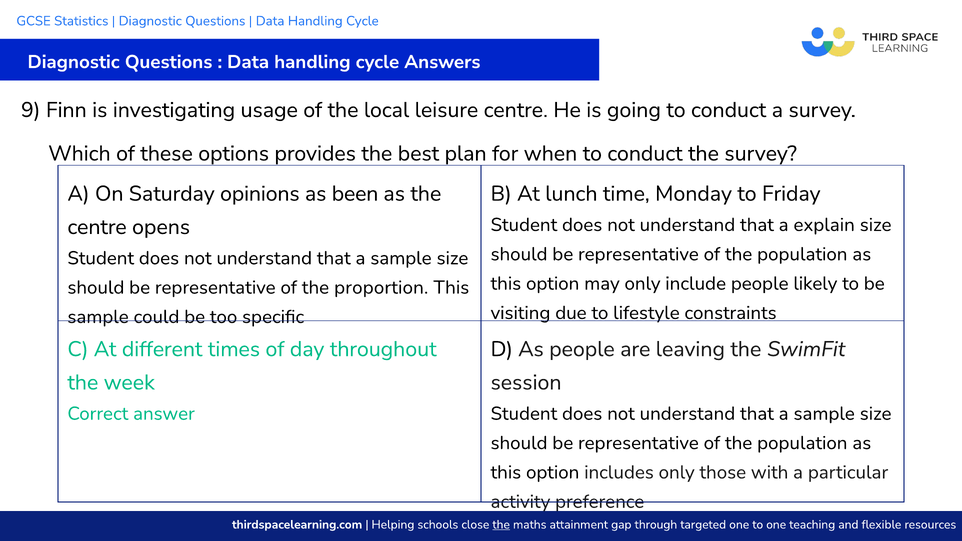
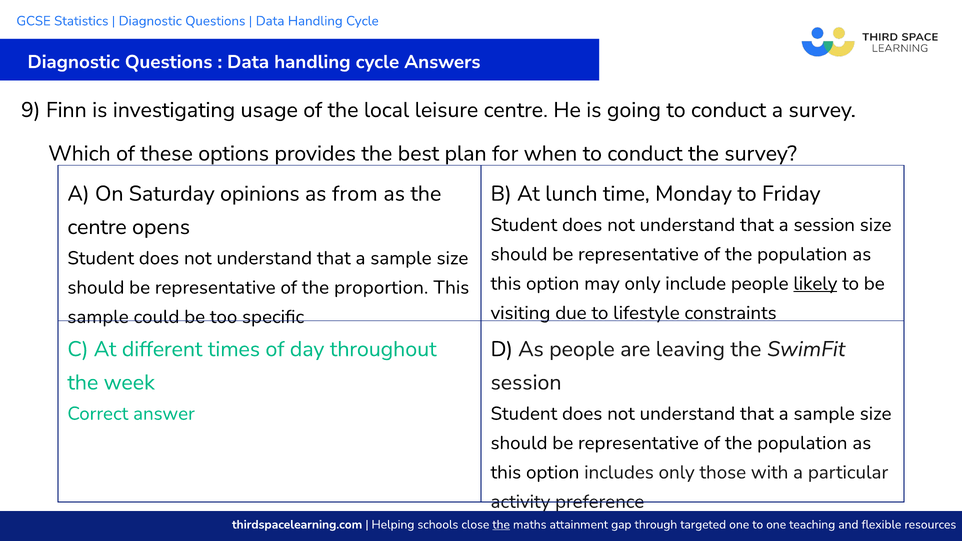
been: been -> from (355, 194)
a explain: explain -> session (824, 225)
likely underline: none -> present (815, 284)
